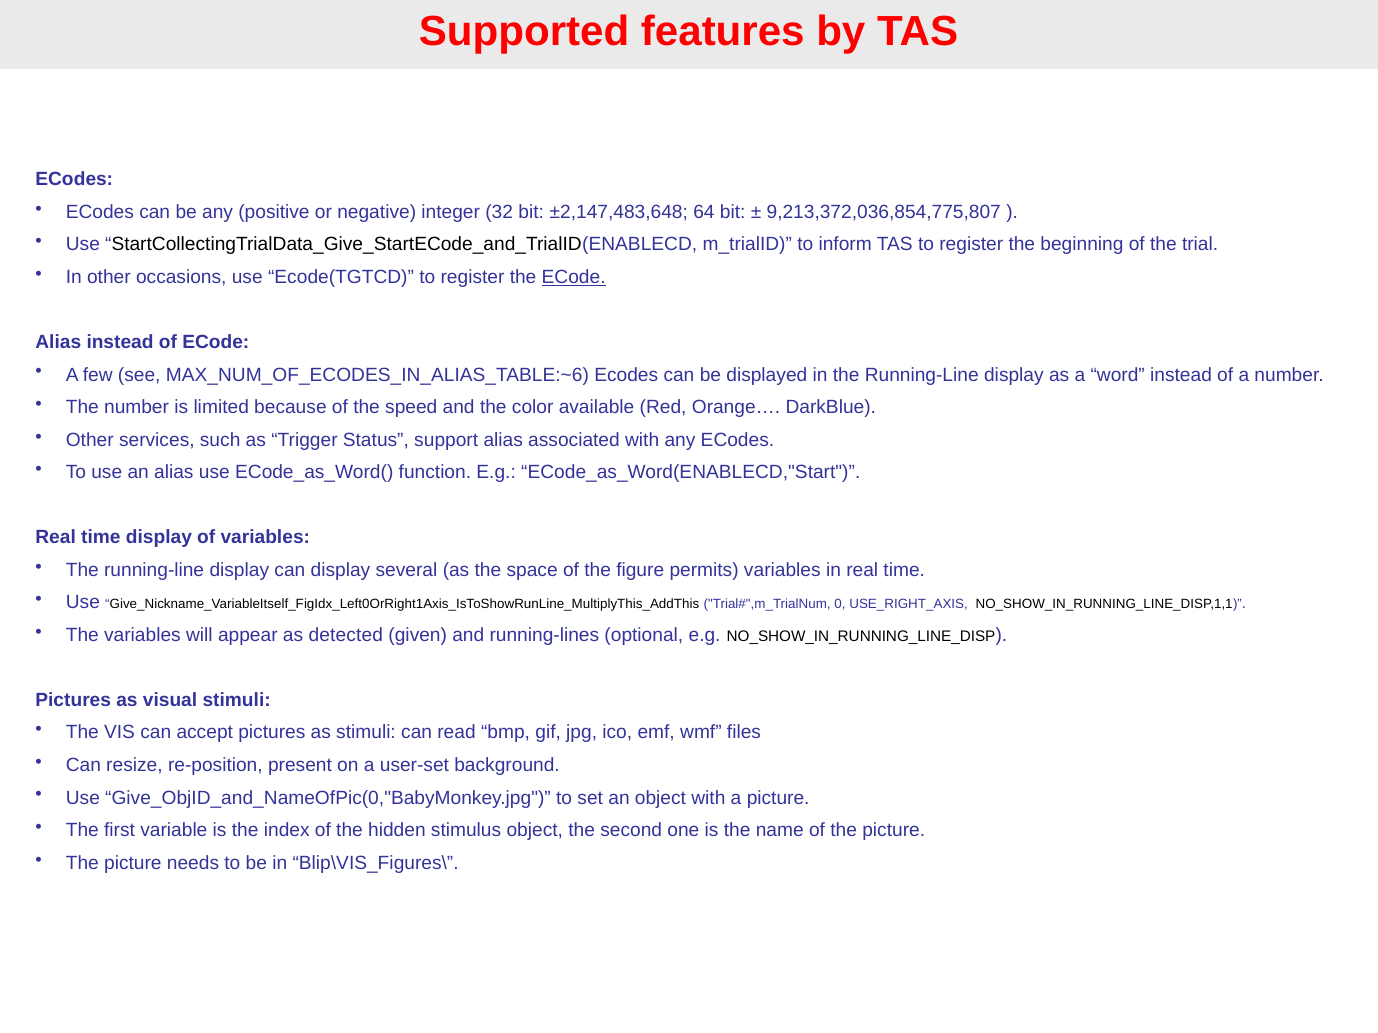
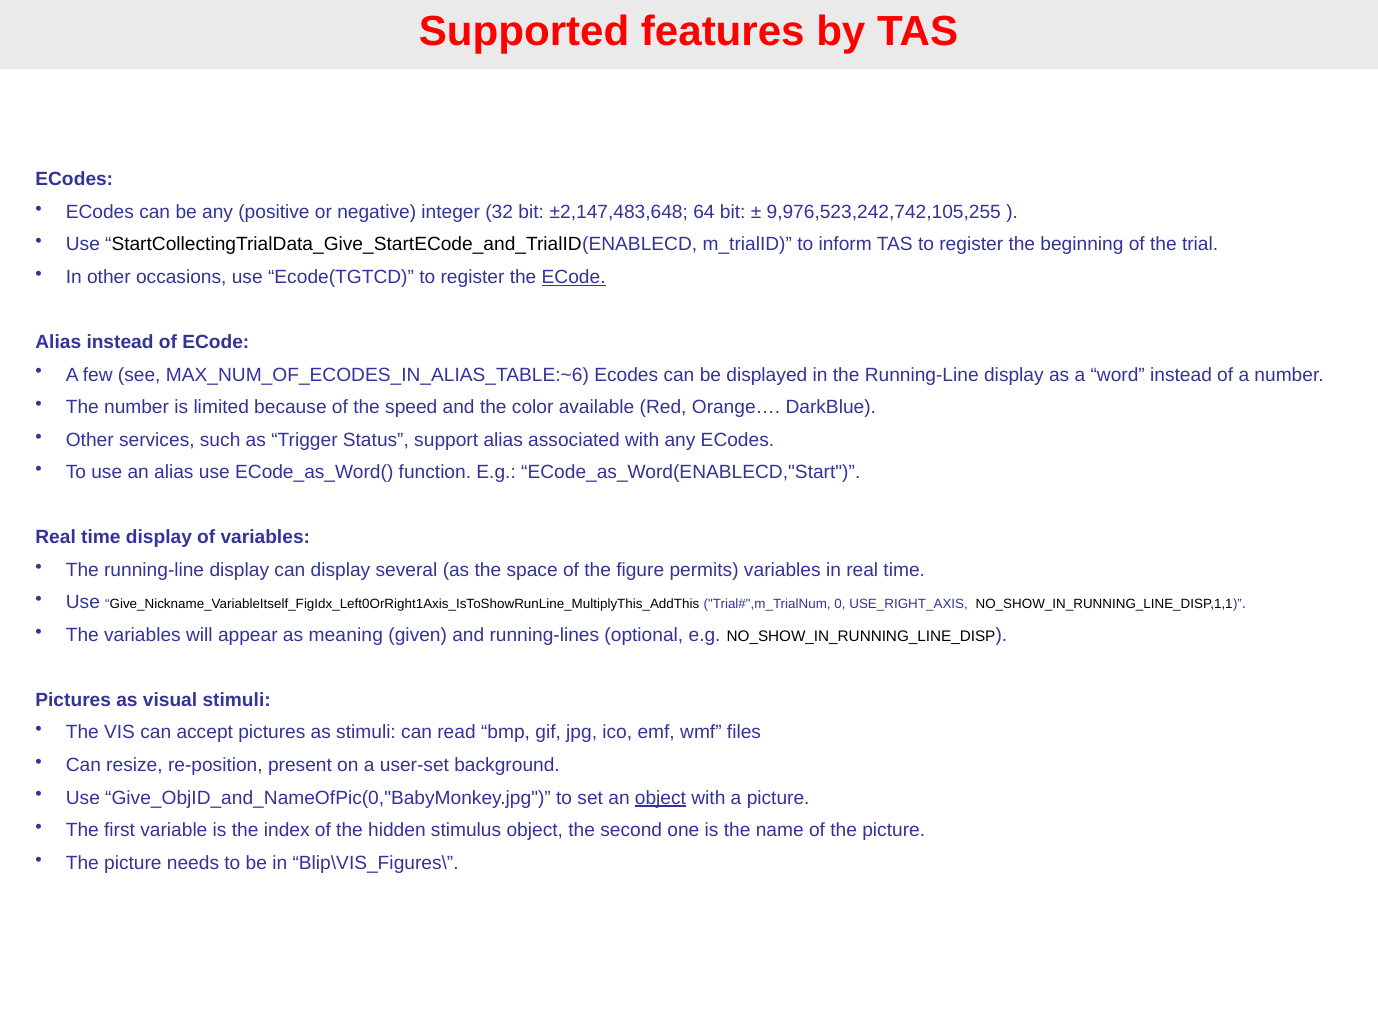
9,213,372,036,854,775,807: 9,213,372,036,854,775,807 -> 9,976,523,242,742,105,255 (884, 212)
detected: detected -> meaning (346, 635)
object underline: none -> present (660, 798)
